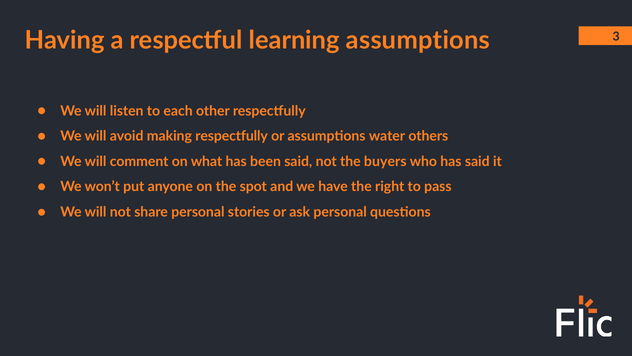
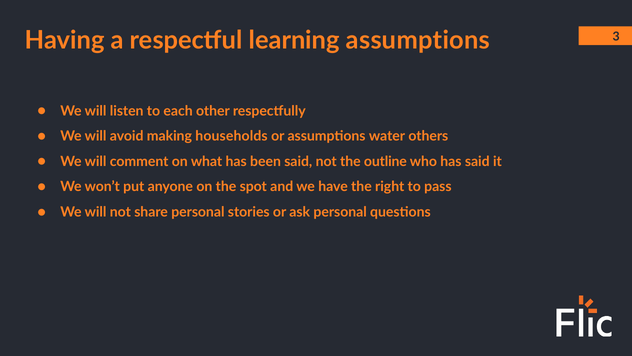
making respectfully: respectfully -> households (231, 136)
buyers: buyers -> outline (385, 161)
